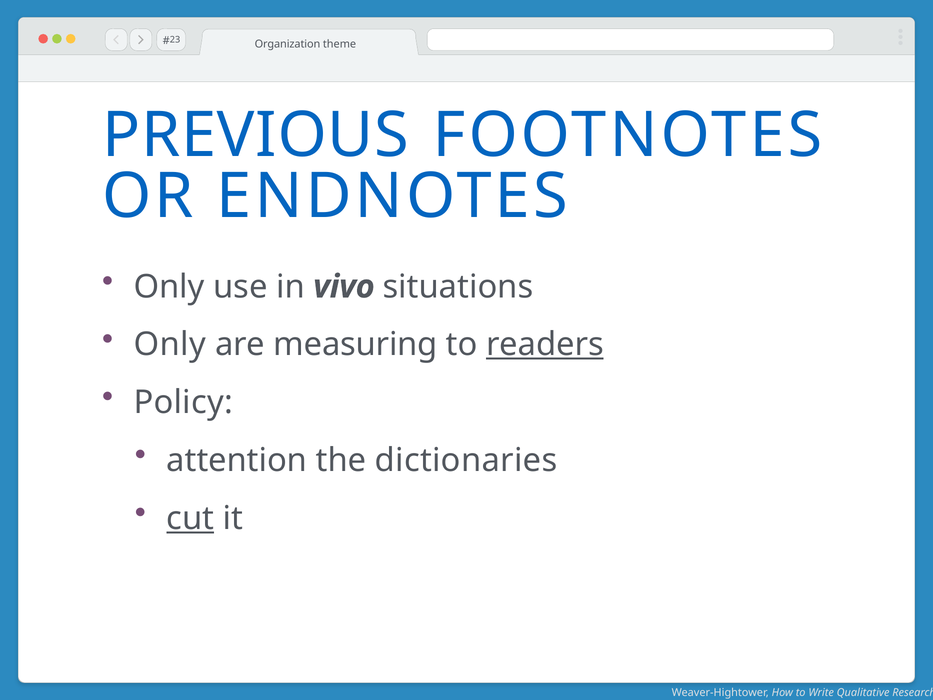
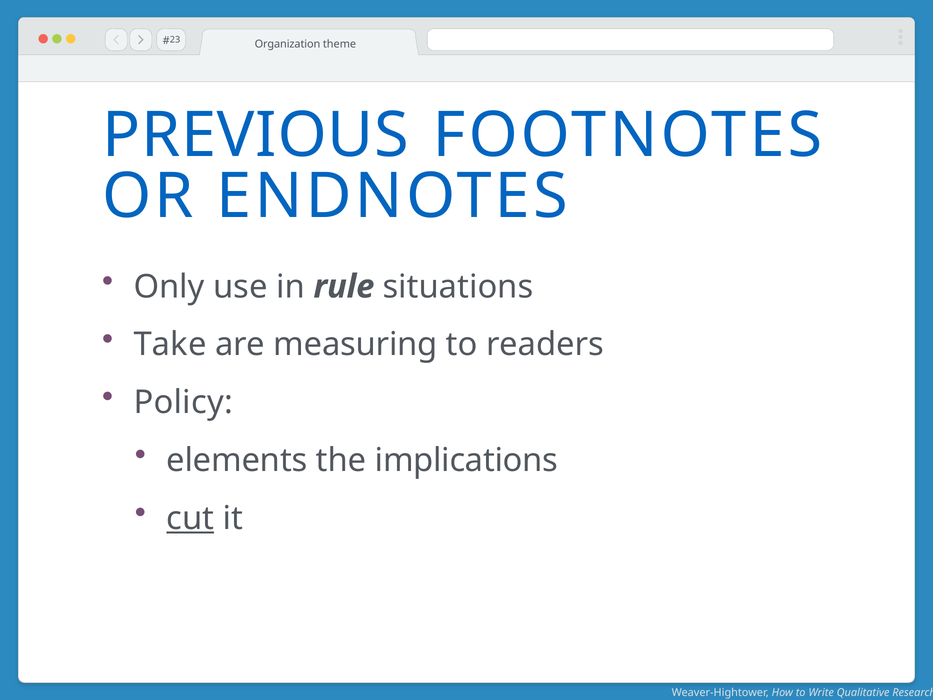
vivo: vivo -> rule (344, 287)
Only: Only -> Take (170, 344)
readers underline: present -> none (545, 344)
attention: attention -> elements (237, 460)
dictionaries: dictionaries -> implications (466, 460)
